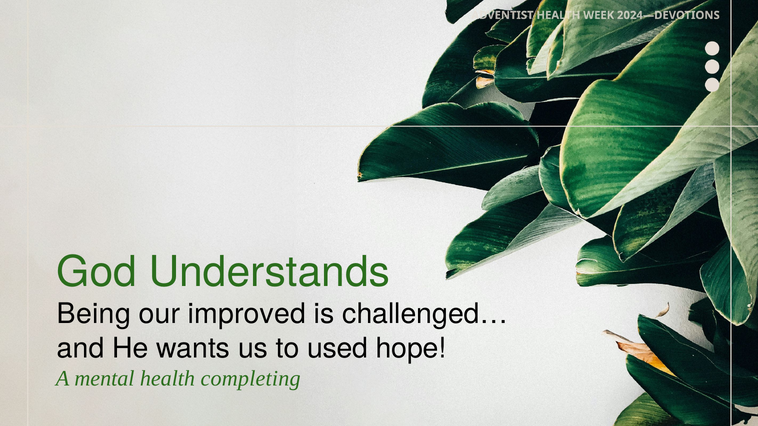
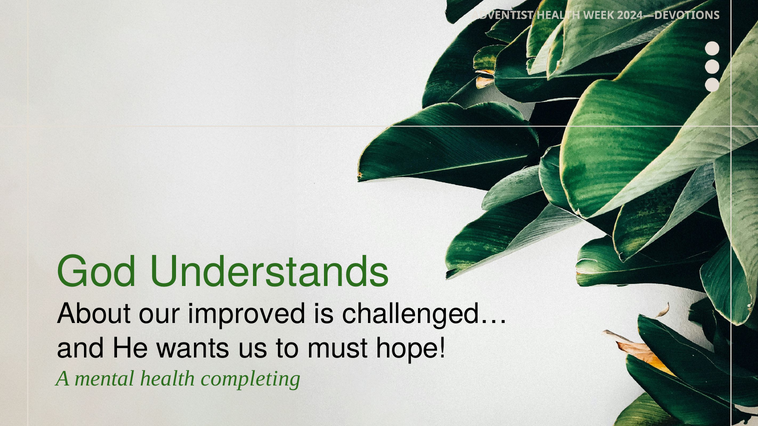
Being: Being -> About (94, 314)
used: used -> must (338, 348)
